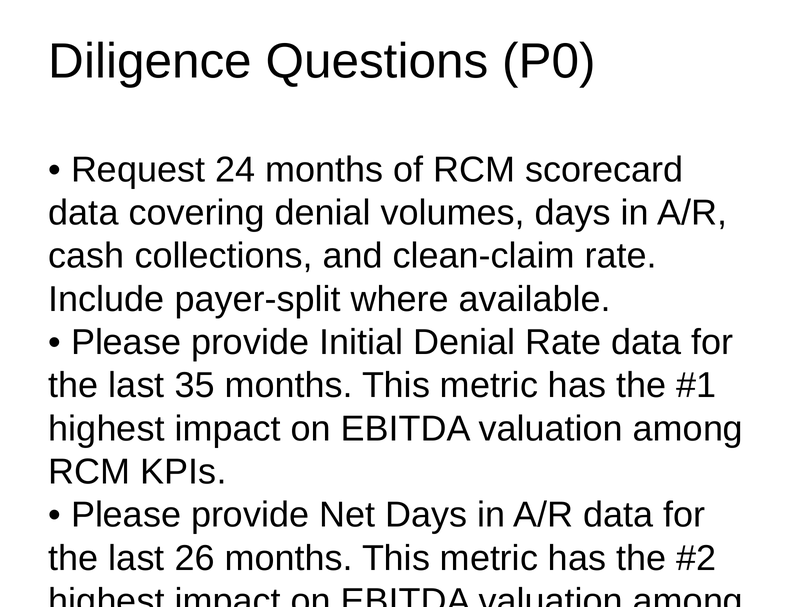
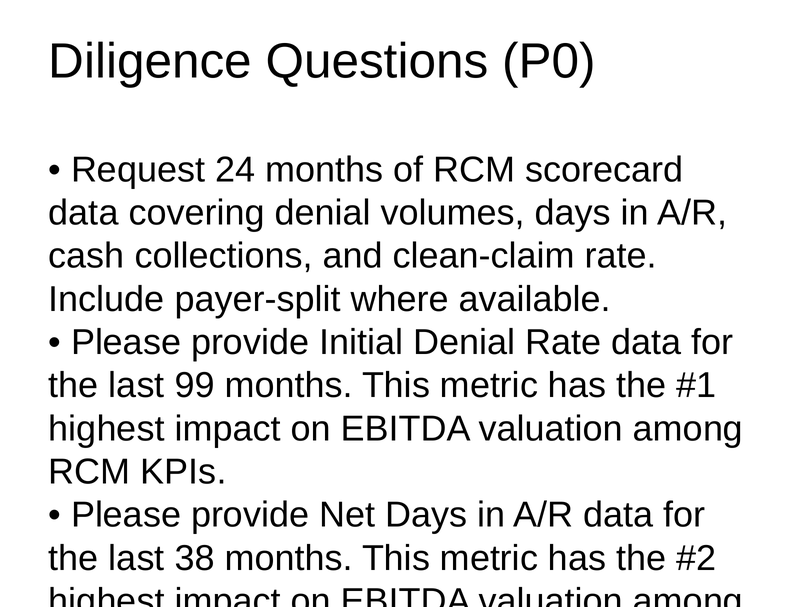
35: 35 -> 99 (195, 386)
26: 26 -> 38 (195, 559)
